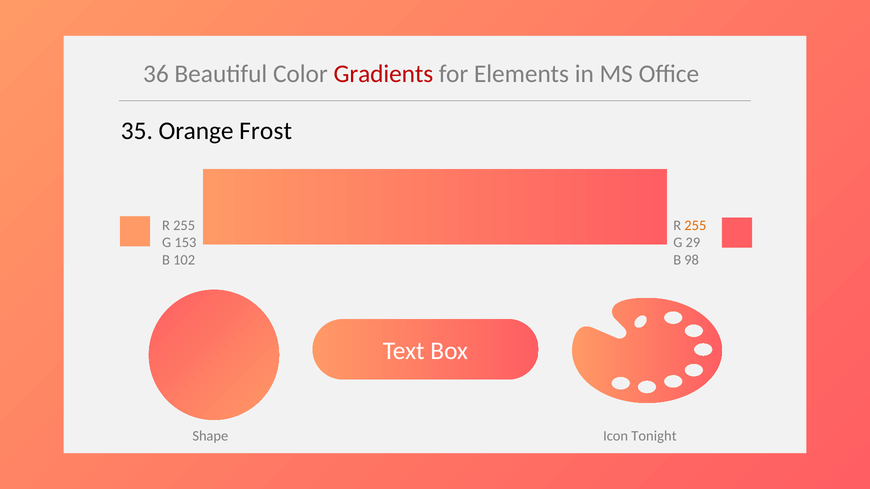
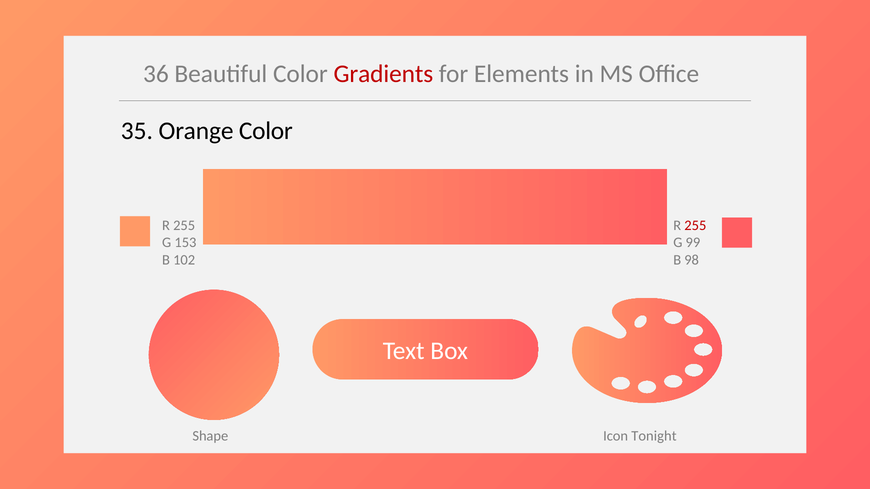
Orange Frost: Frost -> Color (266, 131)
255 colour: orange -> red (695, 225)
29: 29 -> 99 (693, 243)
